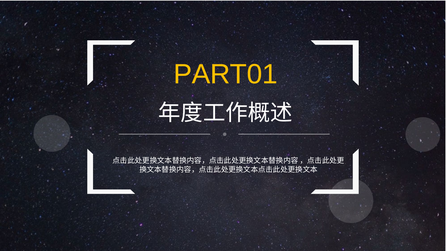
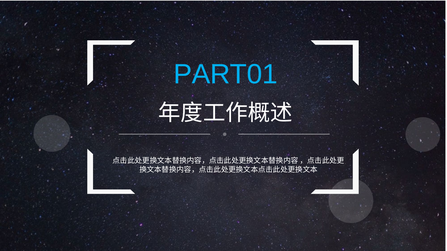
PART01 colour: yellow -> light blue (226, 75)
